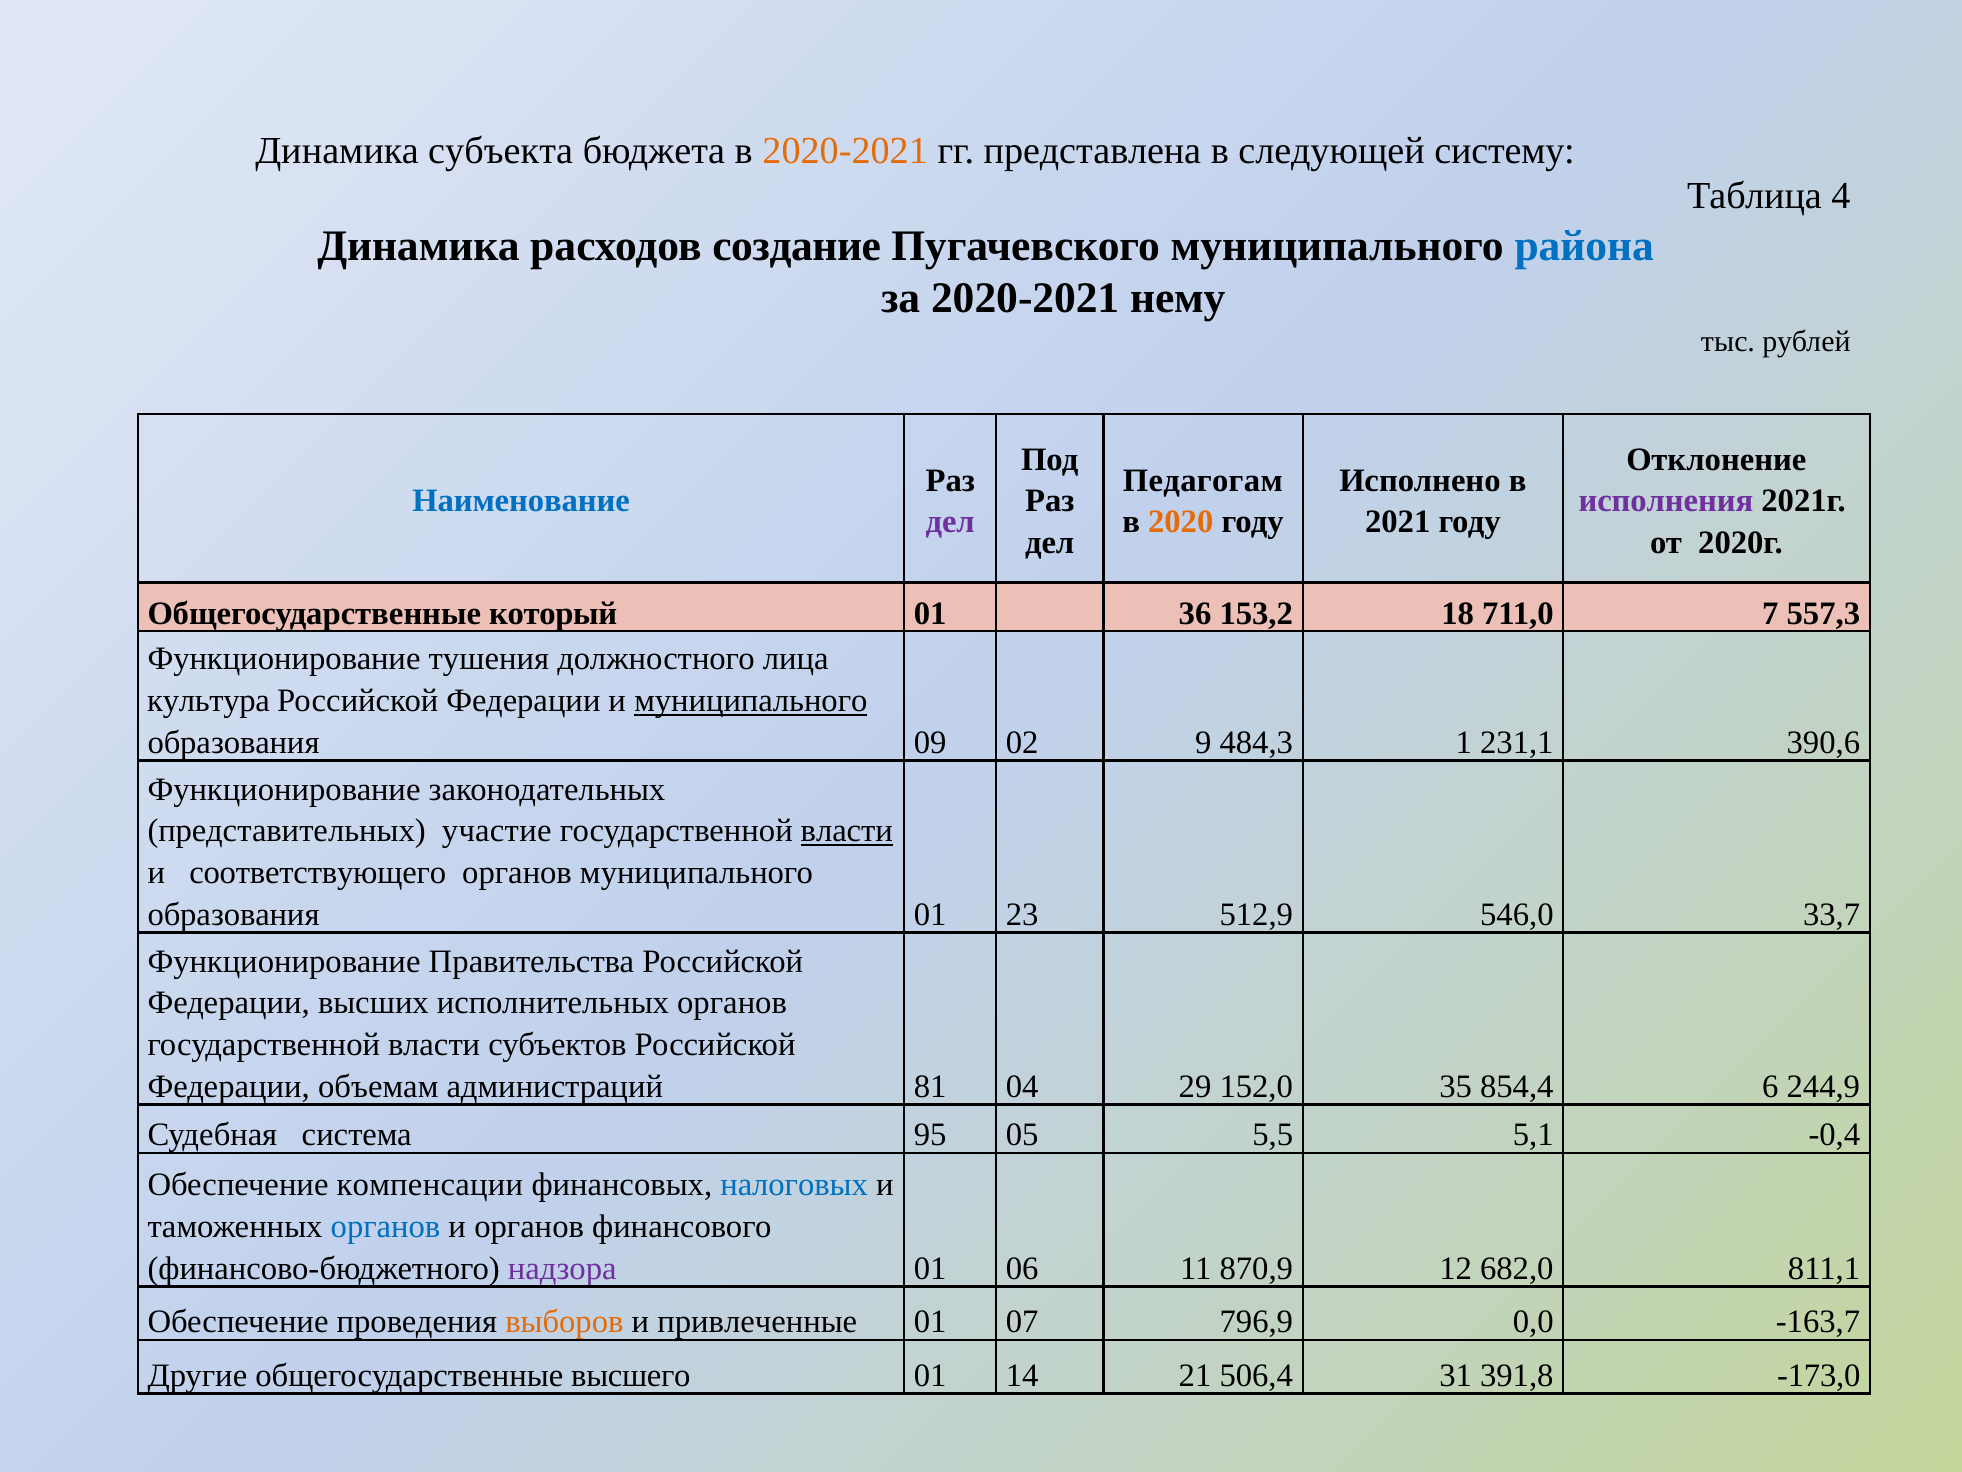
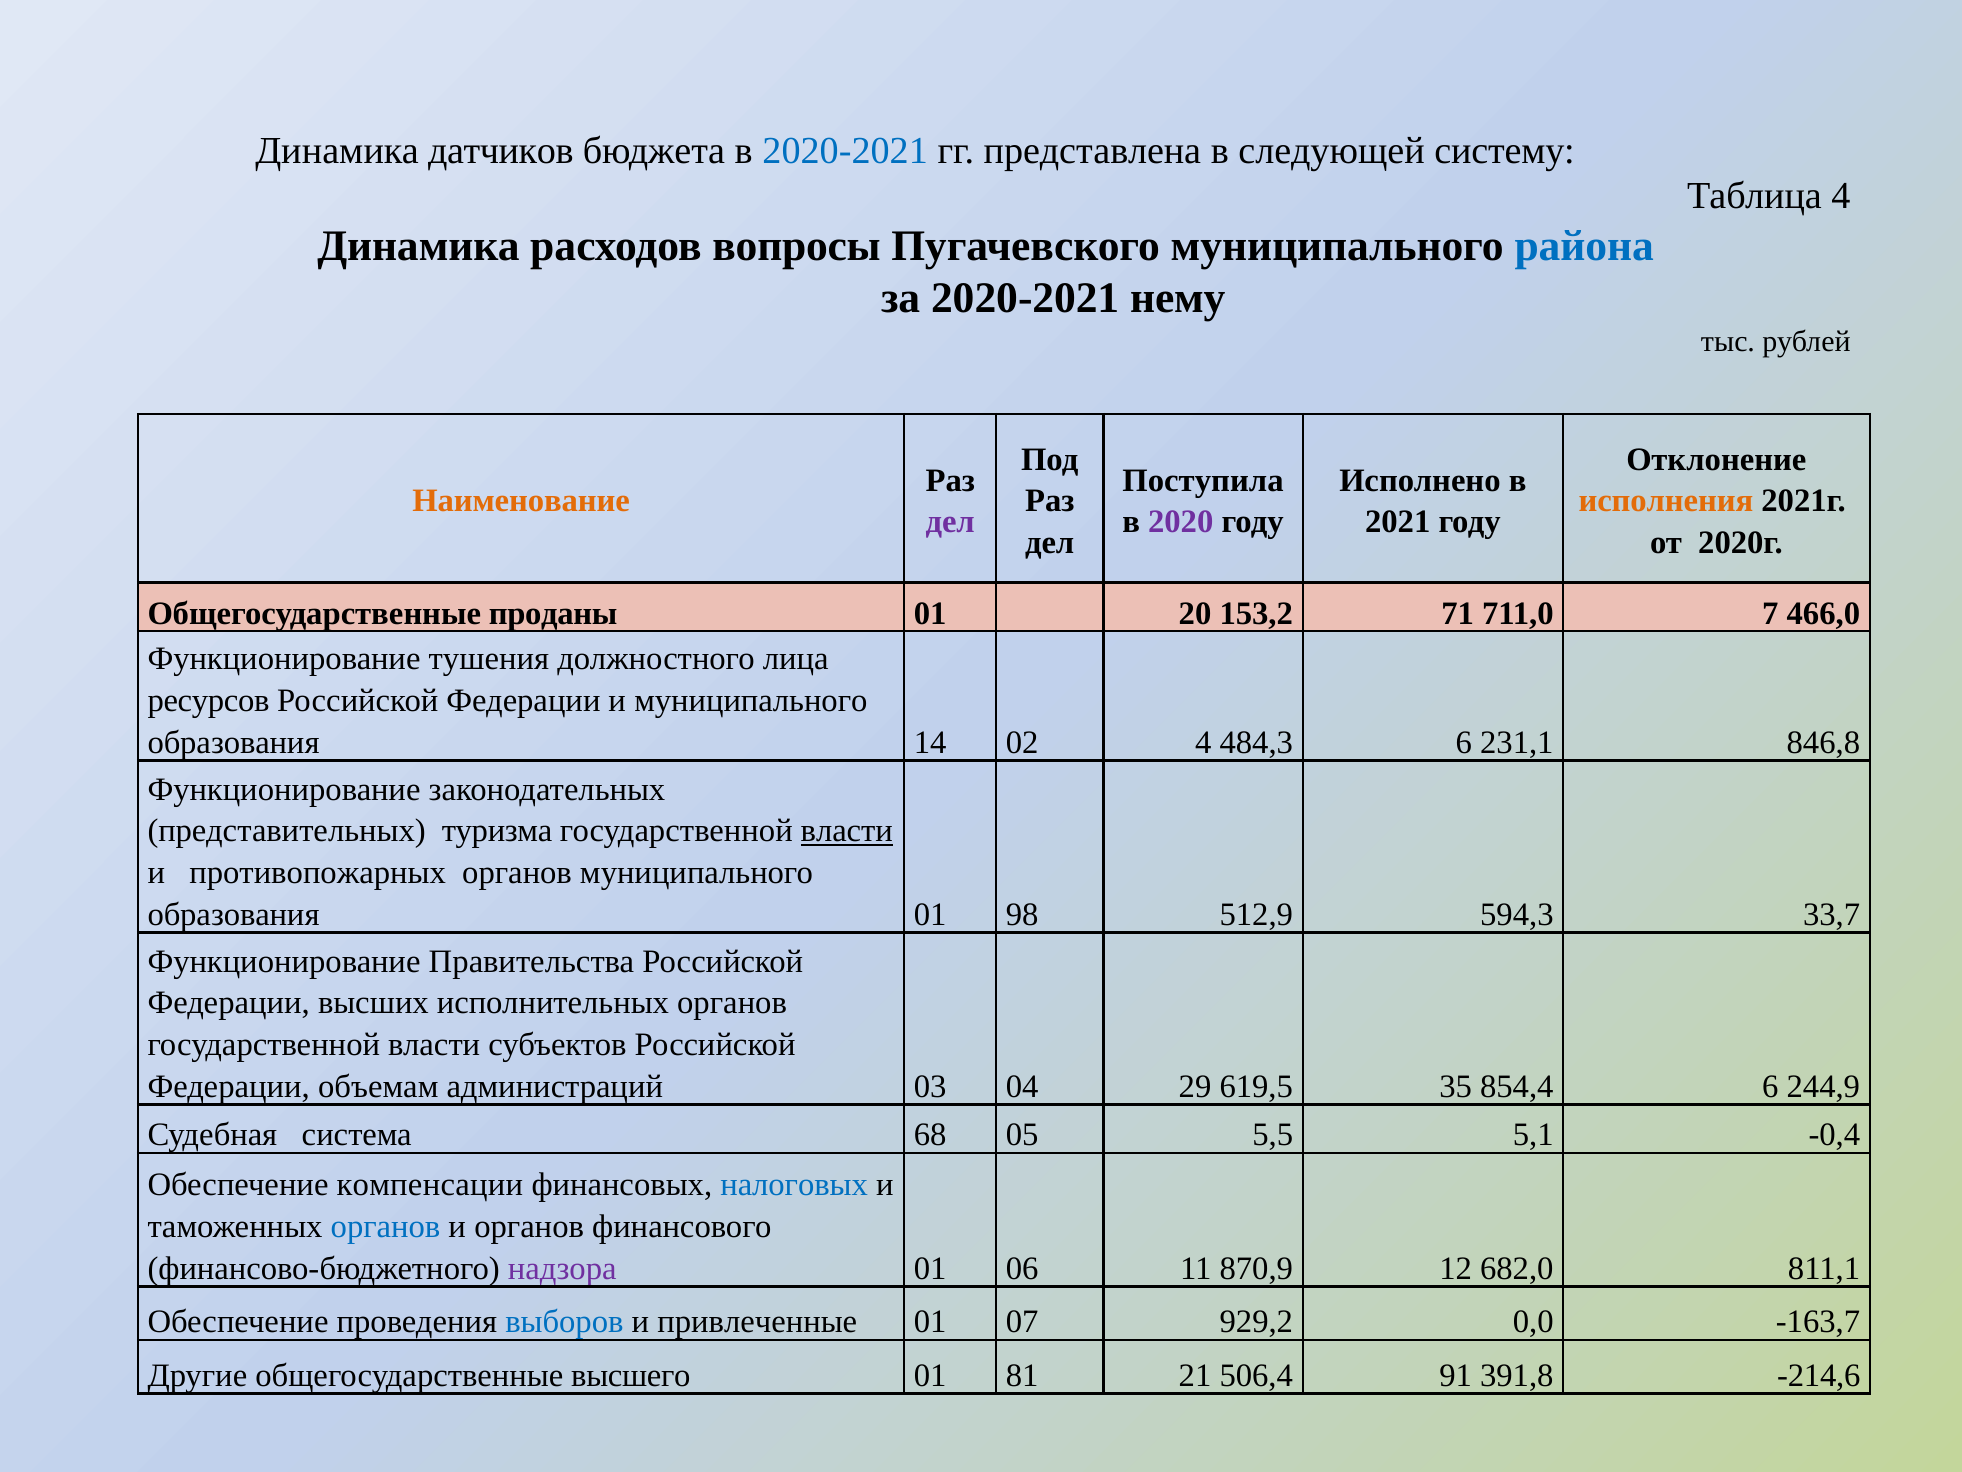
субъекта: субъекта -> датчиков (501, 150)
2020-2021 colour: orange -> blue (845, 150)
создание: создание -> вопросы (797, 246)
Педагогам: Педагогам -> Поступила (1203, 480)
Наименование colour: blue -> orange (521, 501)
исполнения colour: purple -> orange (1666, 501)
2020 colour: orange -> purple (1181, 522)
который: который -> проданы (553, 613)
36: 36 -> 20 (1195, 613)
18: 18 -> 71 (1458, 613)
557,3: 557,3 -> 466,0 (1823, 613)
культура: культура -> ресурсов (209, 700)
муниципального underline: present -> none (751, 700)
09: 09 -> 14 (930, 742)
02 9: 9 -> 4 (1203, 742)
484,3 1: 1 -> 6 (1464, 742)
390,6: 390,6 -> 846,8 (1823, 742)
участие: участие -> туризма (497, 831)
соответствующего: соответствующего -> противопожарных (318, 872)
23: 23 -> 98 (1022, 914)
546,0: 546,0 -> 594,3 (1517, 914)
81: 81 -> 03 (930, 1086)
152,0: 152,0 -> 619,5 (1256, 1086)
95: 95 -> 68 (930, 1135)
выборов colour: orange -> blue (564, 1322)
796,9: 796,9 -> 929,2 (1256, 1322)
14: 14 -> 81 (1022, 1375)
31: 31 -> 91 (1456, 1375)
-173,0: -173,0 -> -214,6 (1819, 1375)
